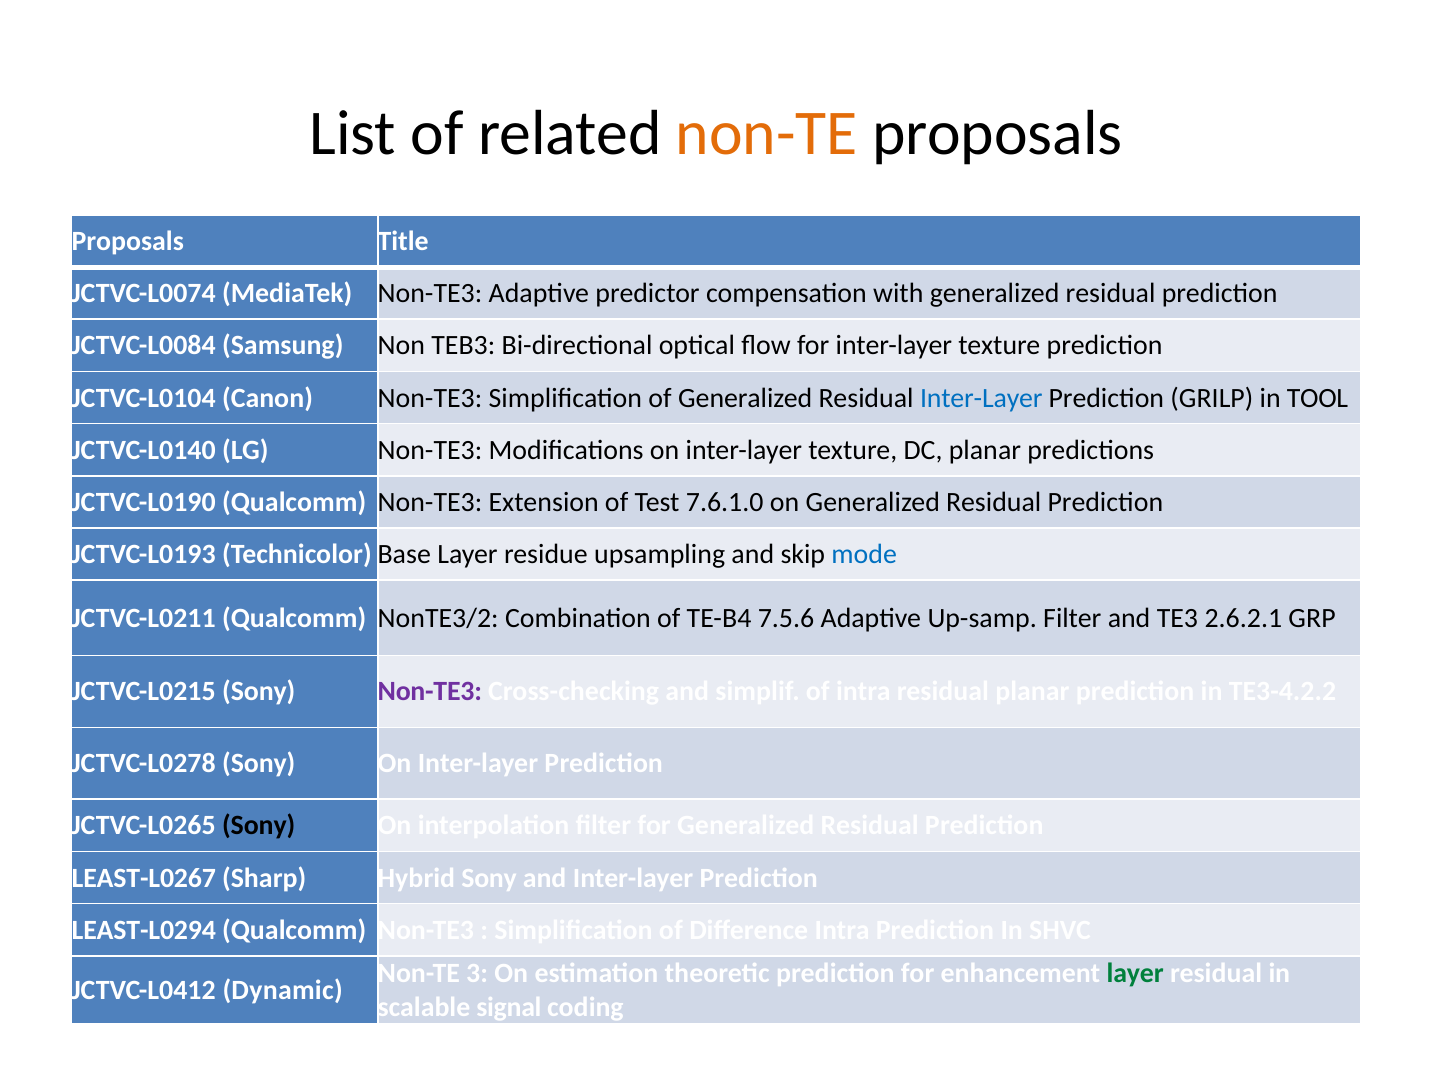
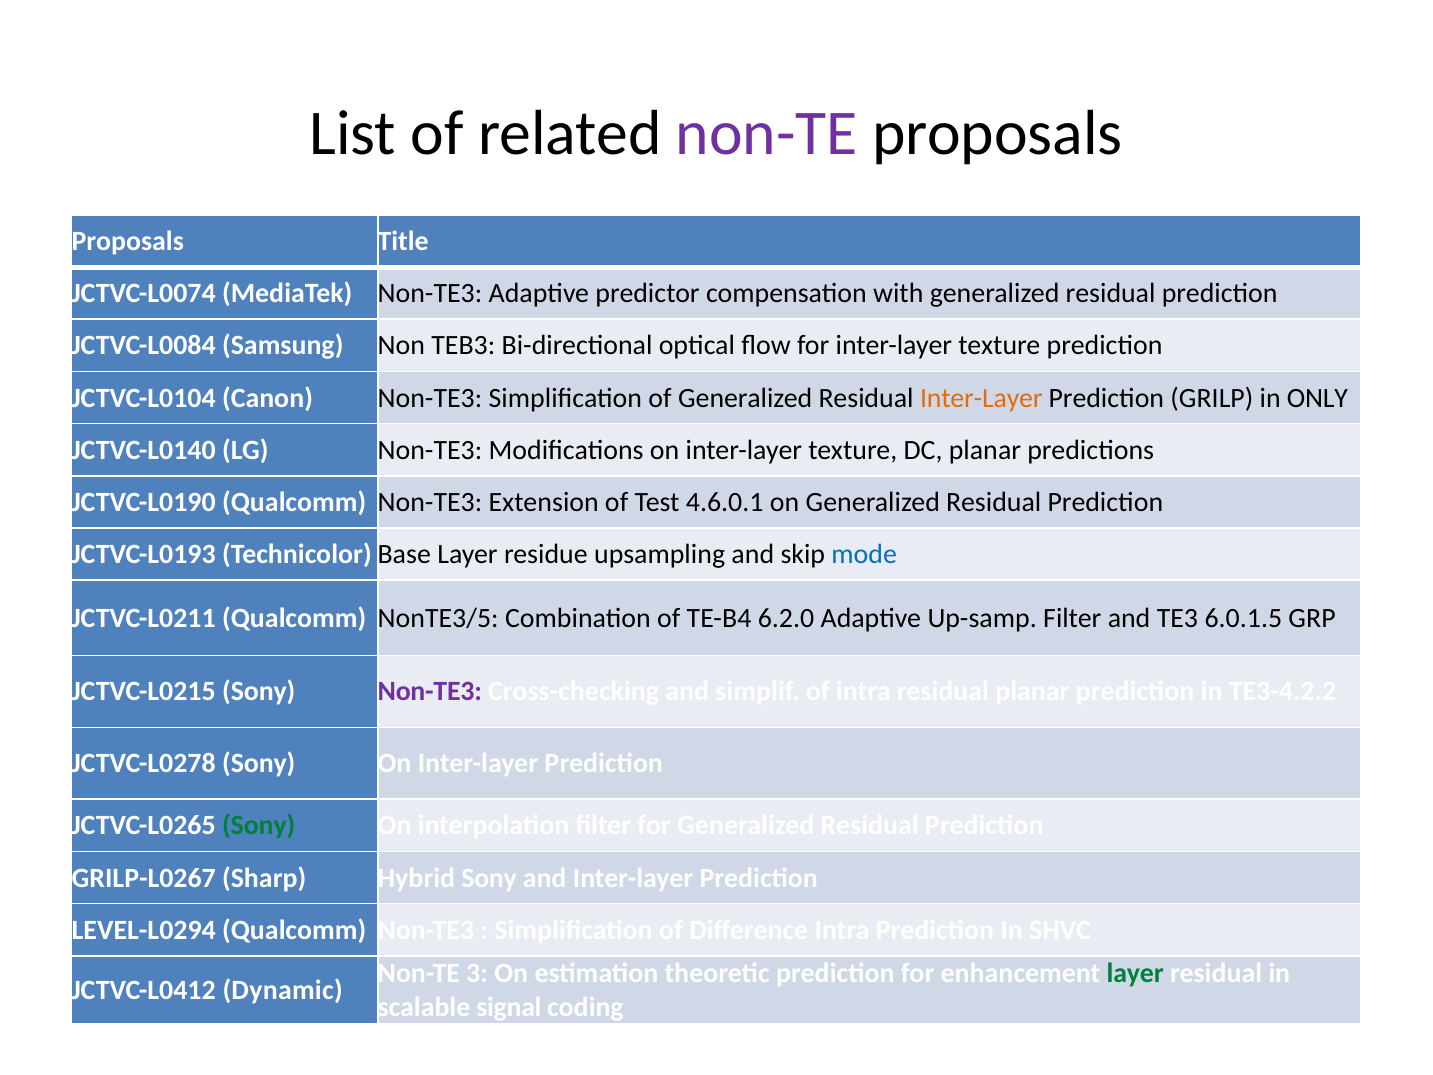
non-TE colour: orange -> purple (767, 133)
Inter-Layer colour: blue -> orange (981, 398)
TOOL: TOOL -> ONLY (1317, 398)
7.6.1.0: 7.6.1.0 -> 4.6.0.1 (725, 502)
NonTE3/2: NonTE3/2 -> NonTE3/5 (438, 618)
7.5.6: 7.5.6 -> 6.2.0 (786, 618)
2.6.2.1: 2.6.2.1 -> 6.0.1.5 (1243, 618)
Sony colour: black -> green (259, 825)
LEAST-L0267: LEAST-L0267 -> GRILP-L0267 (144, 878)
LEAST-L0294: LEAST-L0294 -> LEVEL-L0294 (144, 930)
